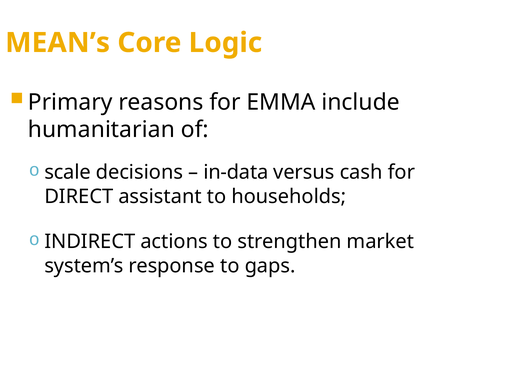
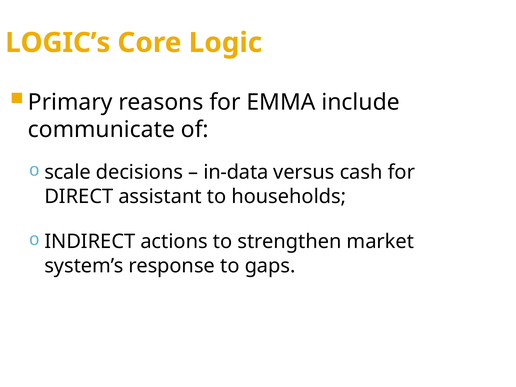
MEAN’s: MEAN’s -> LOGIC’s (58, 43)
humanitarian: humanitarian -> communicate (101, 130)
